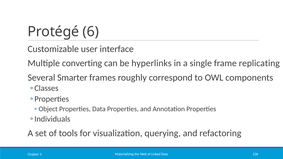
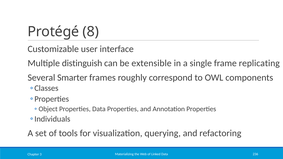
6: 6 -> 8 (91, 32)
converting: converting -> distinguish (82, 63)
hyperlinks: hyperlinks -> extensible (152, 63)
